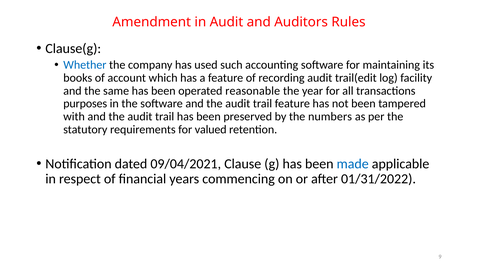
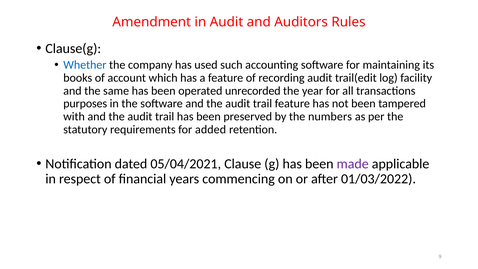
reasonable: reasonable -> unrecorded (253, 91)
valued: valued -> added (211, 129)
09/04/2021: 09/04/2021 -> 05/04/2021 (186, 164)
made colour: blue -> purple (353, 164)
01/31/2022: 01/31/2022 -> 01/03/2022 (378, 179)
